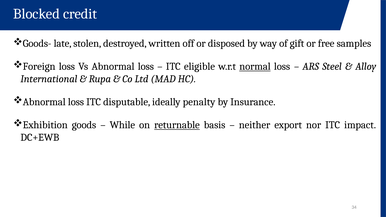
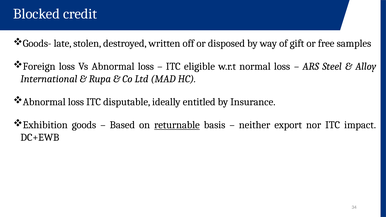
normal underline: present -> none (255, 67)
penalty: penalty -> entitled (199, 102)
While: While -> Based (122, 125)
